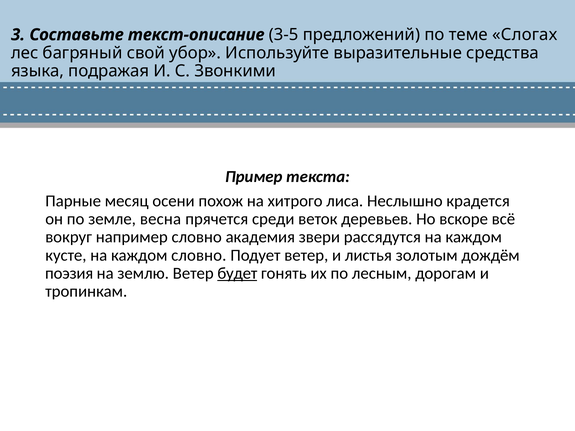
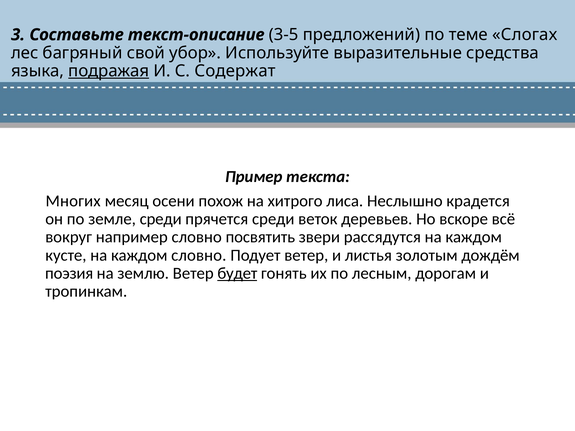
подражая underline: none -> present (109, 71)
Звонкими: Звонкими -> Содержат (235, 71)
Парные: Парные -> Многих (73, 201)
земле весна: весна -> среди (161, 219)
академия: академия -> посвятить (260, 237)
